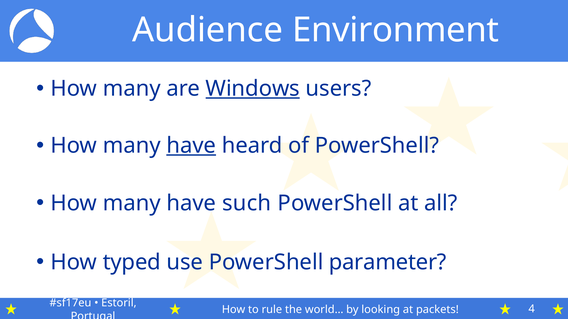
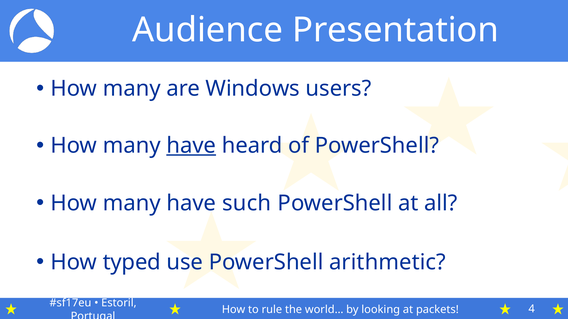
Environment: Environment -> Presentation (396, 30)
Windows underline: present -> none (253, 89)
parameter: parameter -> arithmetic (388, 263)
